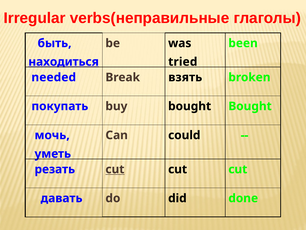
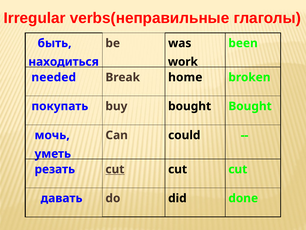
находиться underline: present -> none (64, 62)
tried: tried -> work (183, 62)
взять: взять -> home (185, 77)
